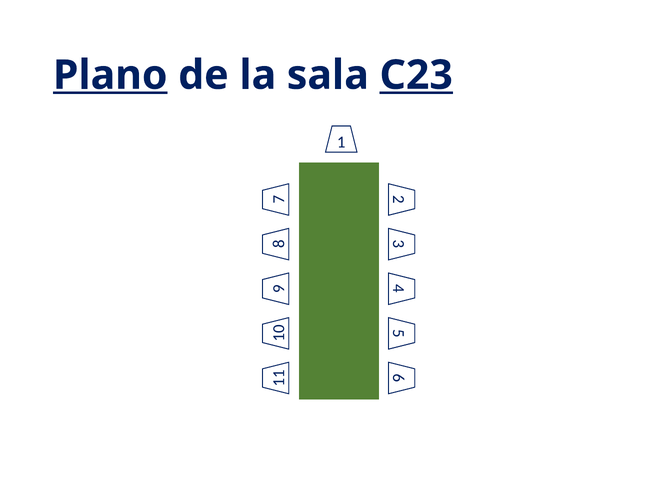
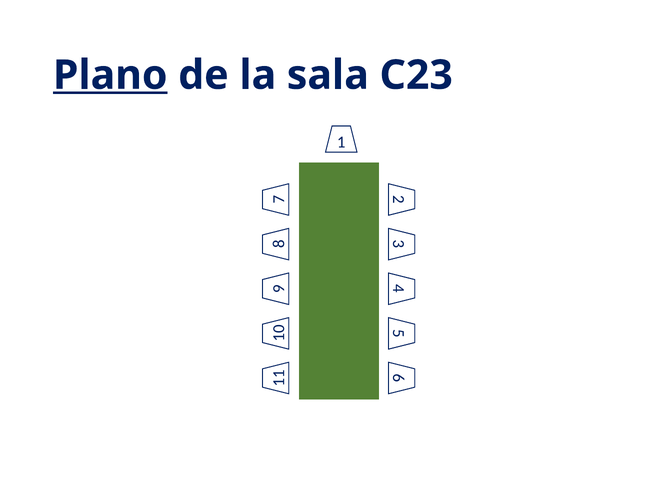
C23 underline: present -> none (416, 75)
